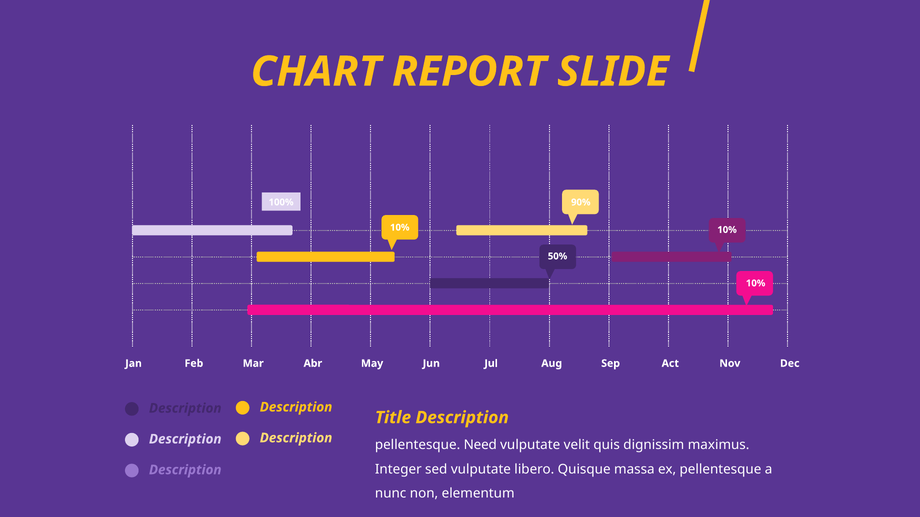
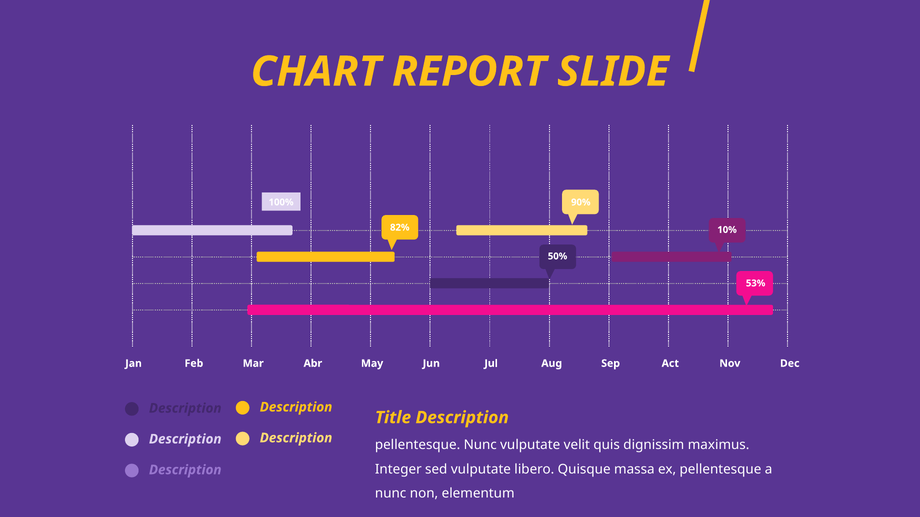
10%: 10% -> 82% (400, 228)
10%: 10% -> 53% (756, 283)
pellentesque Need: Need -> Nunc (480, 445)
